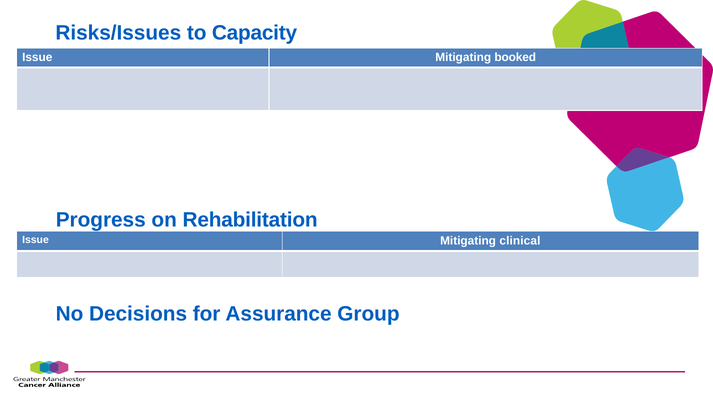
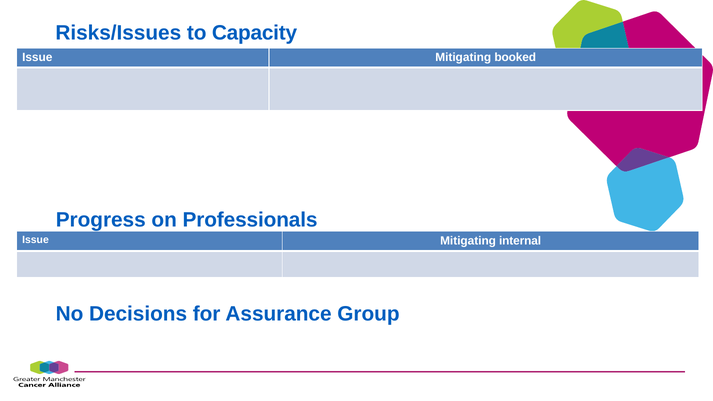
Rehabilitation: Rehabilitation -> Professionals (250, 220)
clinical: clinical -> internal (520, 241)
